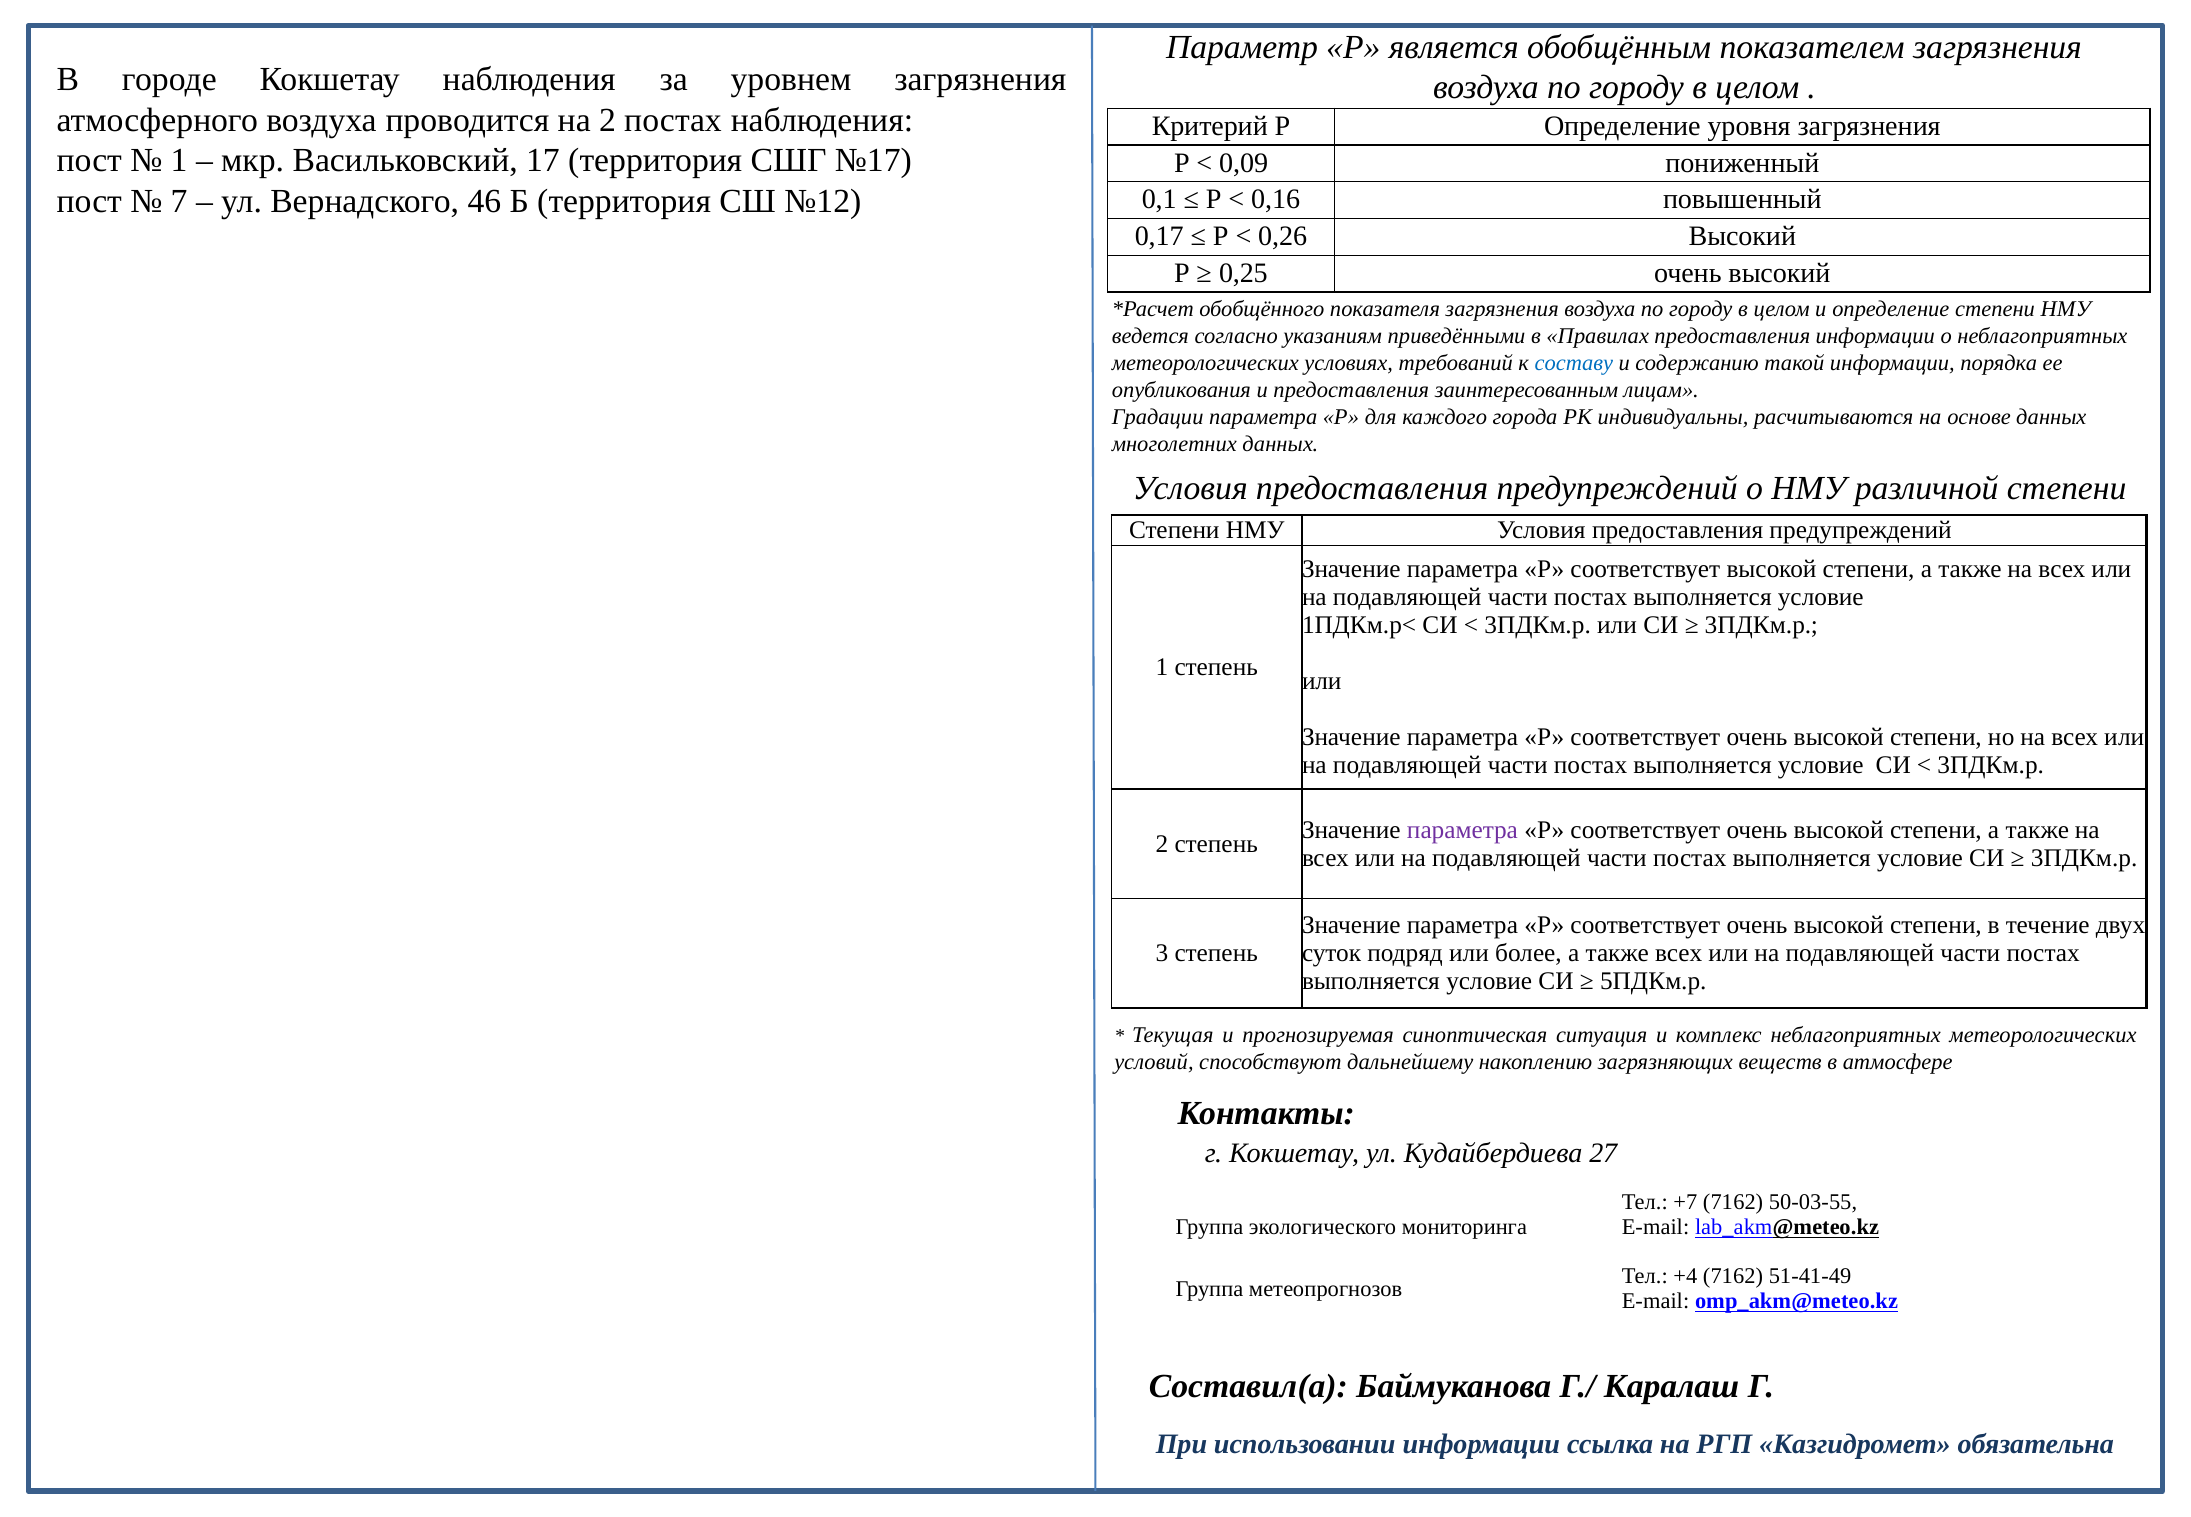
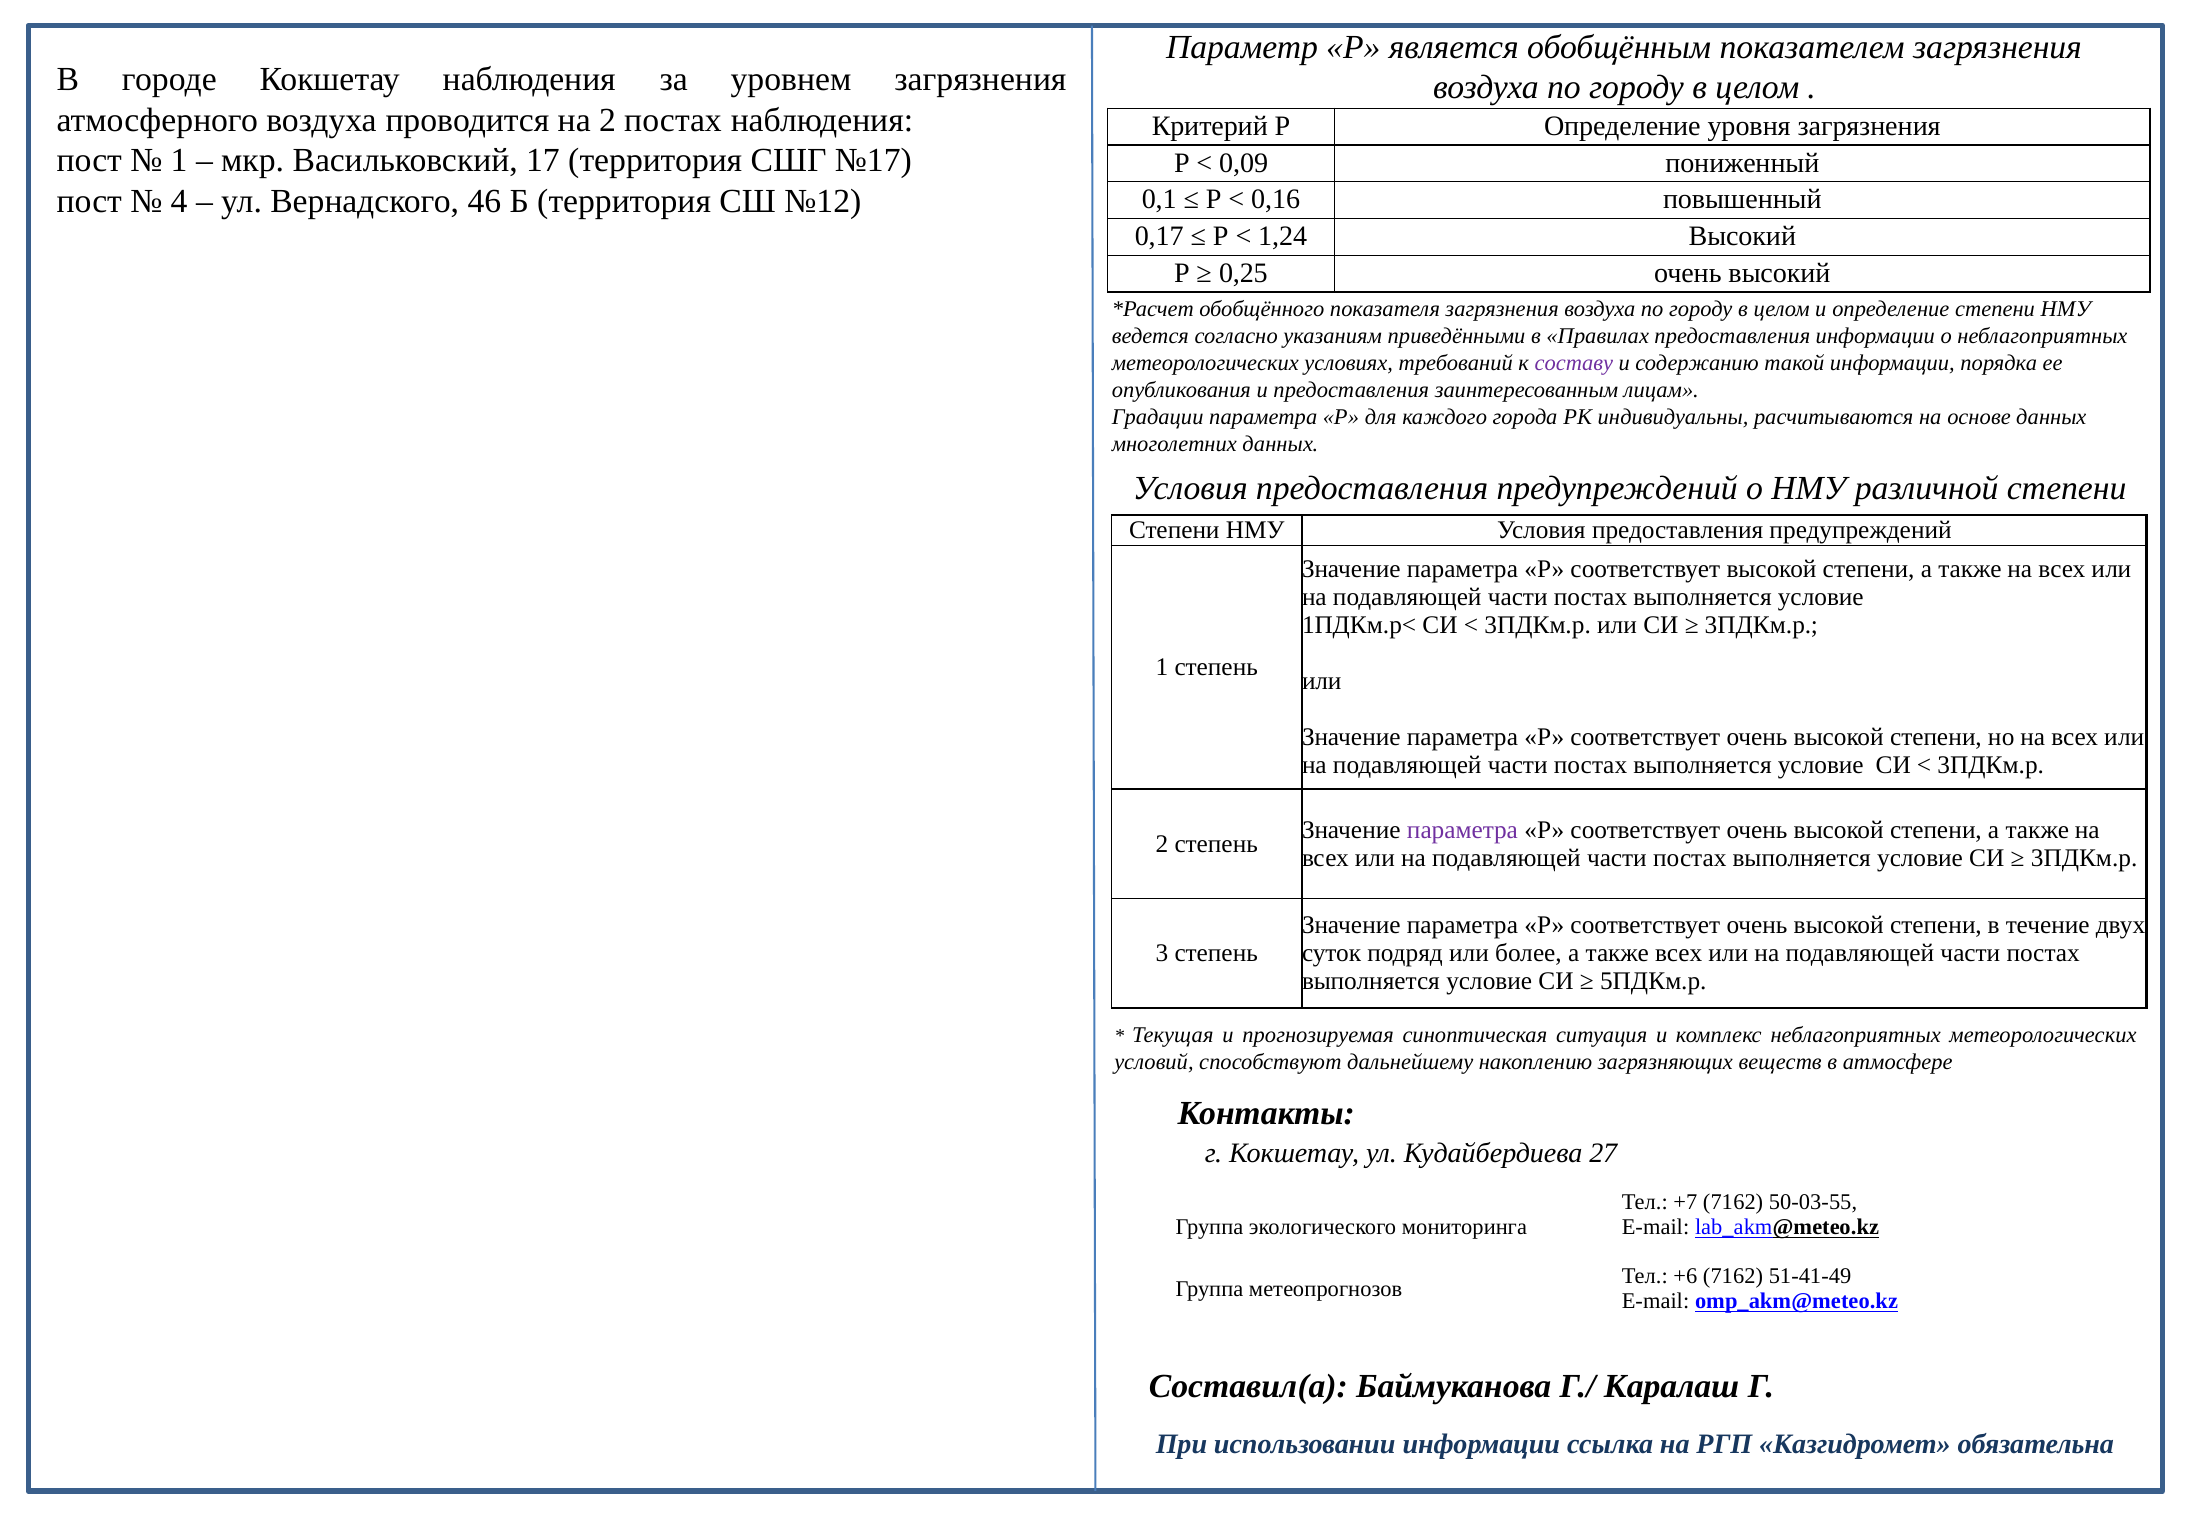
7: 7 -> 4 (179, 201)
0,26: 0,26 -> 1,24 (1283, 236)
составу colour: blue -> purple (1574, 363)
+4: +4 -> +6 (1685, 1276)
